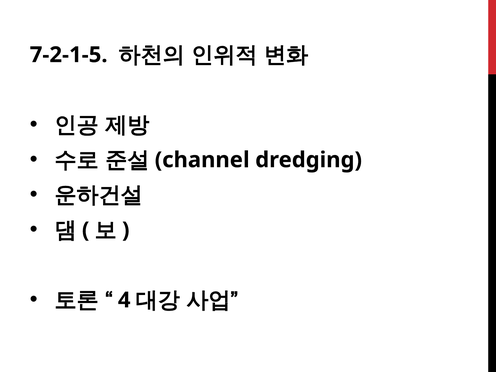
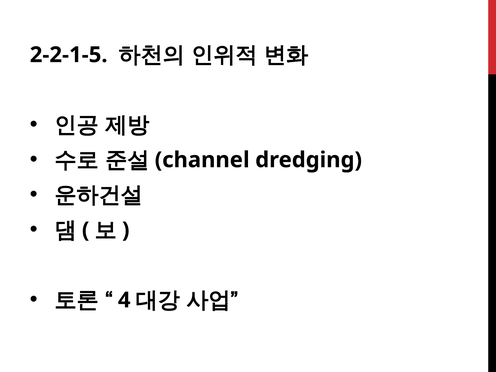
7-2-1-5: 7-2-1-5 -> 2-2-1-5 (69, 55)
